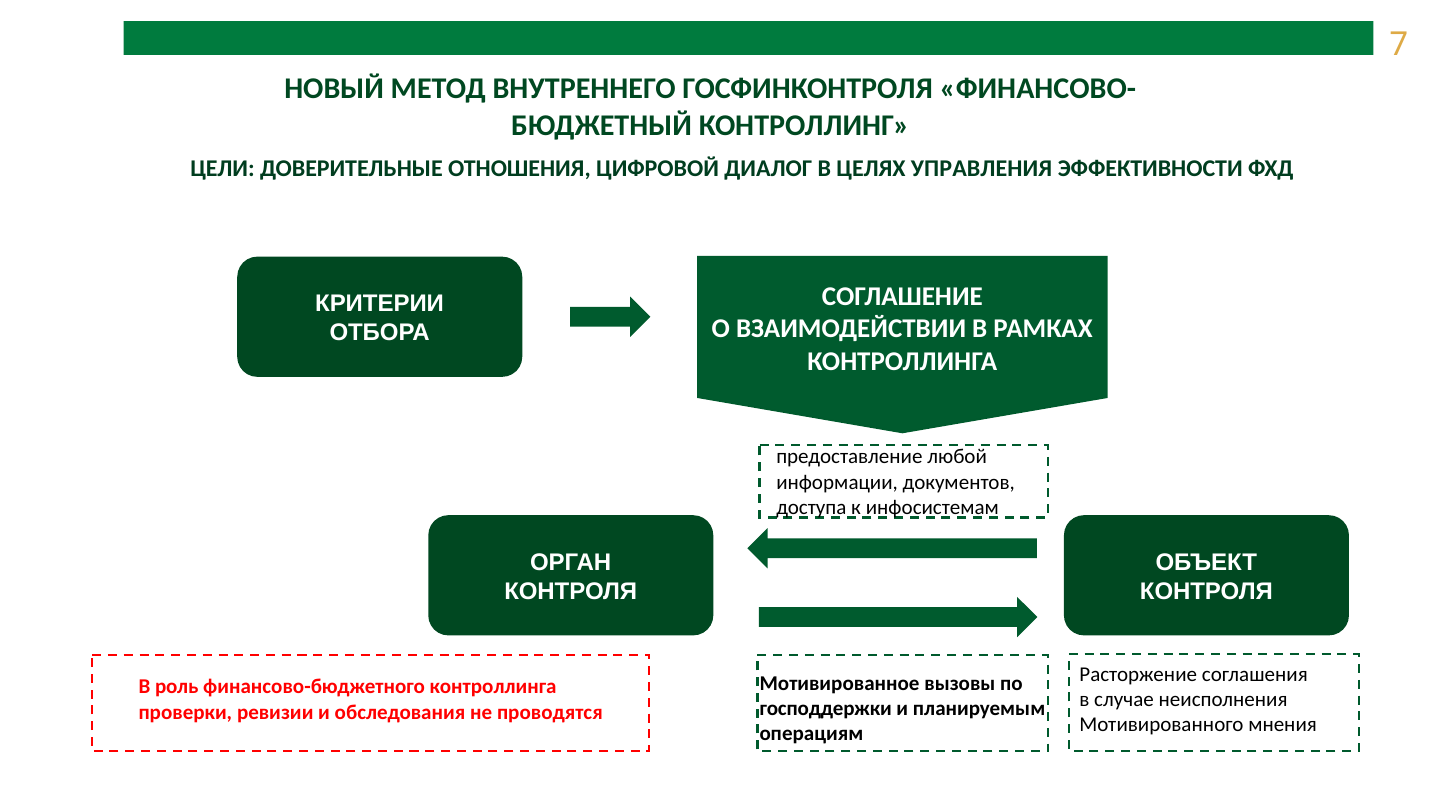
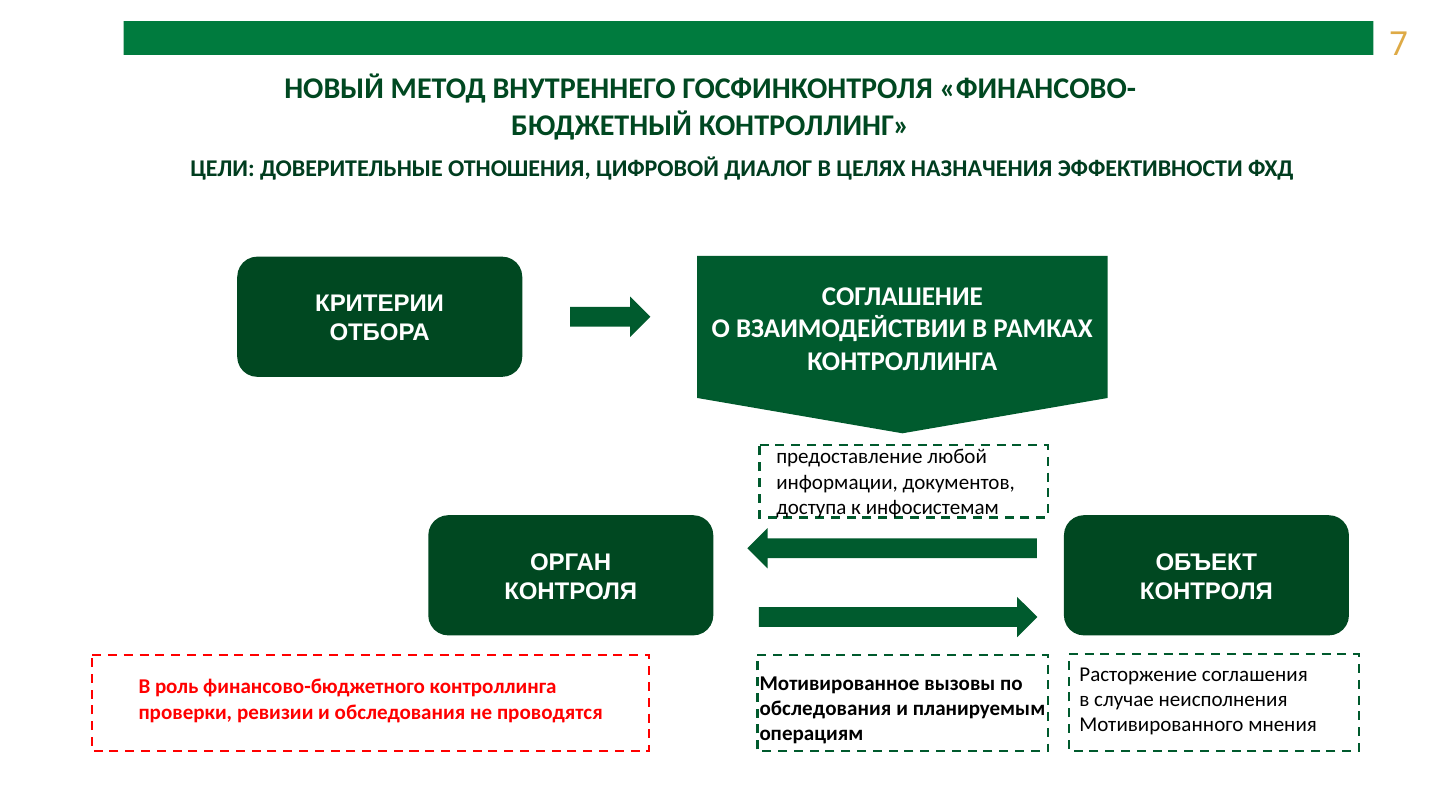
УПРАВЛЕНИЯ: УПРАВЛЕНИЯ -> НАЗНАЧЕНИЯ (982, 169)
господдержки: господдержки -> обследования (825, 709)
